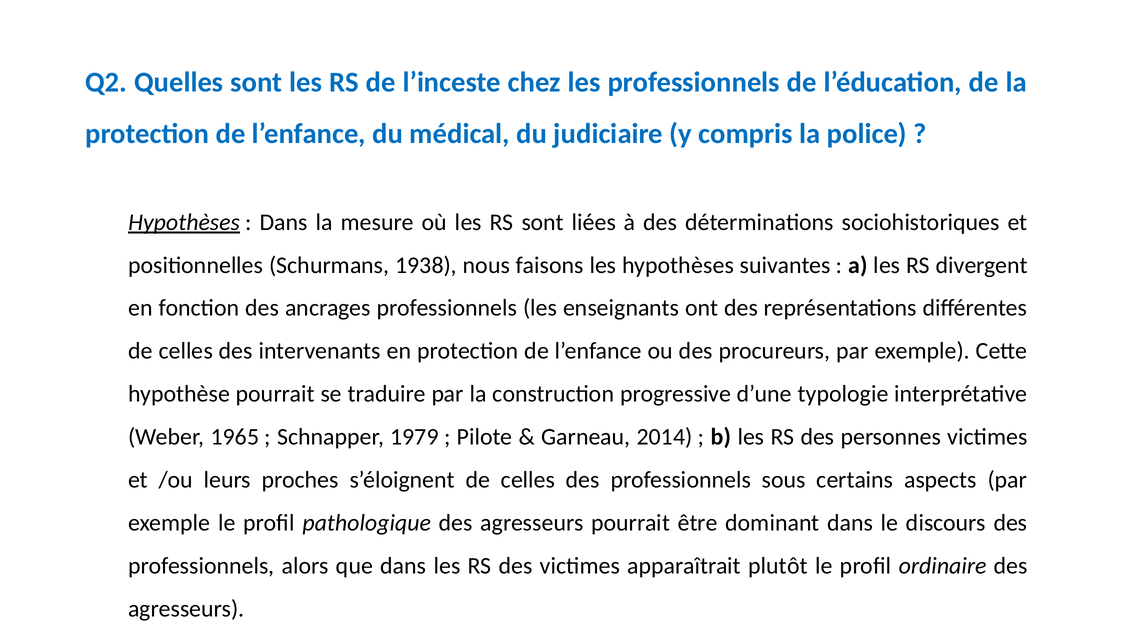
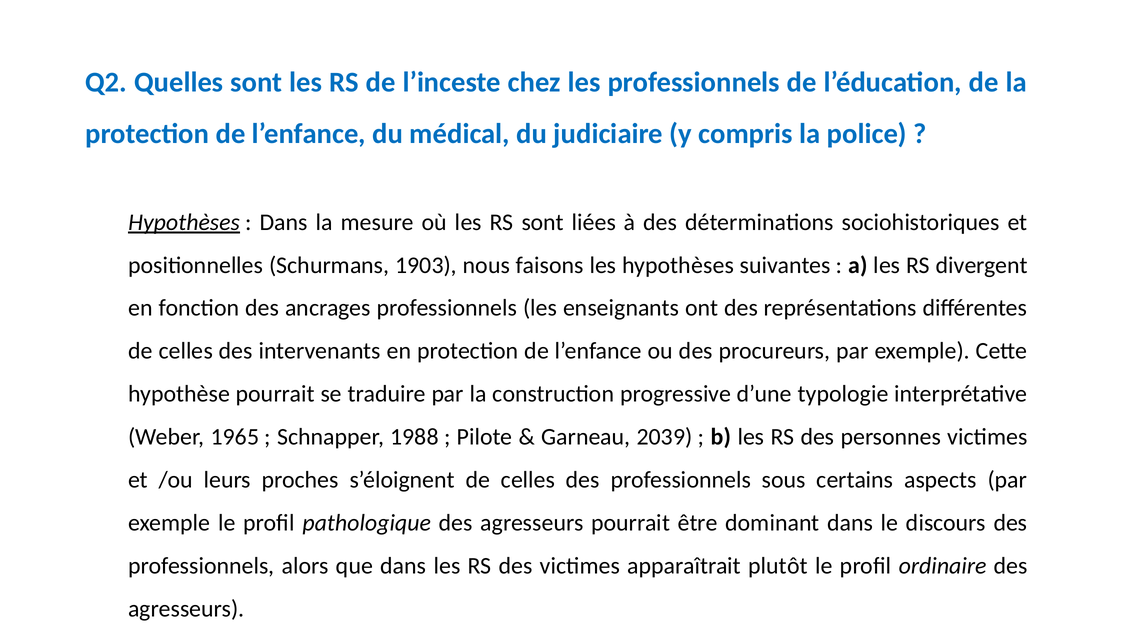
1938: 1938 -> 1903 (426, 265)
1979: 1979 -> 1988 (414, 437)
2014: 2014 -> 2039 (665, 437)
